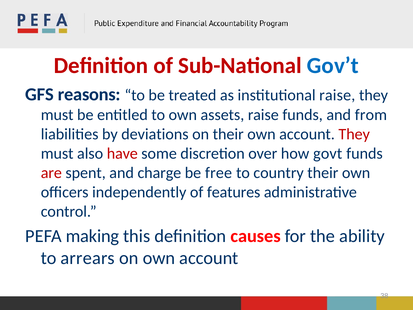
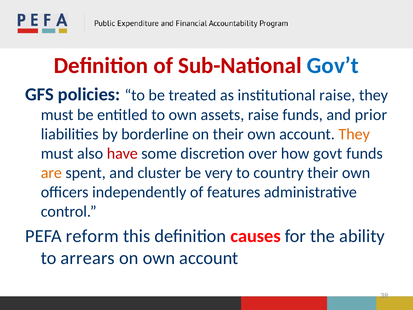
reasons: reasons -> policies (89, 94)
from: from -> prior (371, 115)
deviations: deviations -> borderline (155, 134)
They colour: red -> orange (354, 134)
are colour: red -> orange (51, 173)
charge: charge -> cluster (159, 173)
free: free -> very (219, 173)
making: making -> reform (92, 236)
